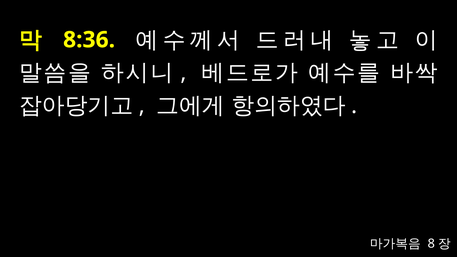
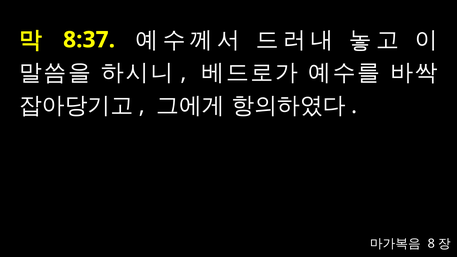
8:36: 8:36 -> 8:37 (89, 40)
